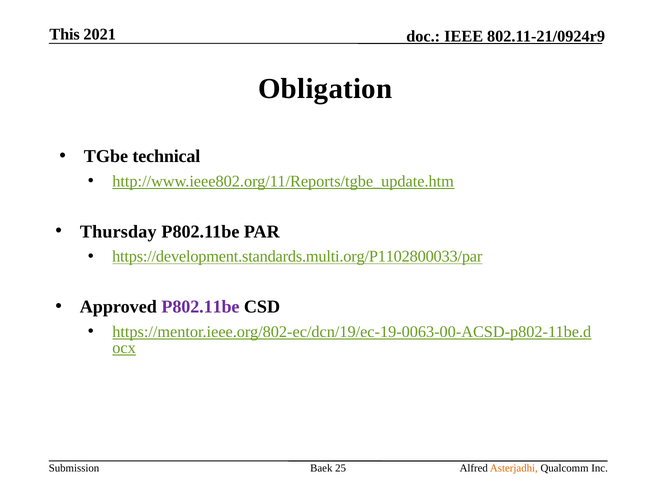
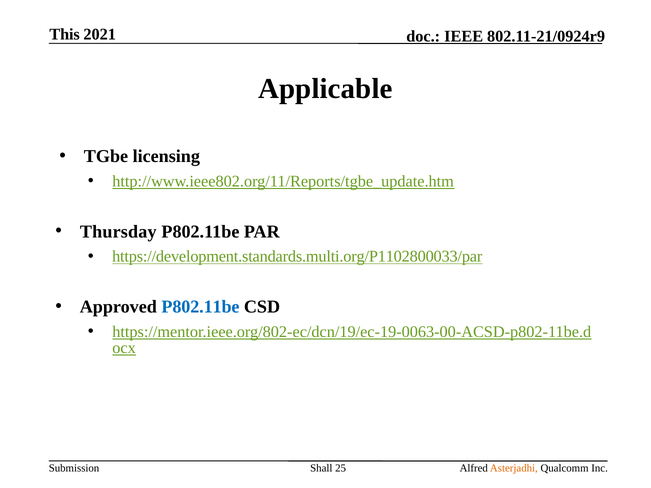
Obligation: Obligation -> Applicable (325, 89)
technical: technical -> licensing (166, 156)
P802.11be colour: purple -> blue (200, 307)
Baek: Baek -> Shall (321, 468)
